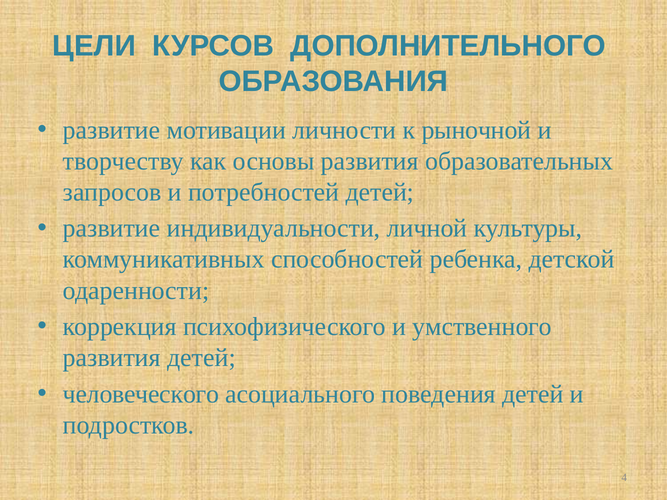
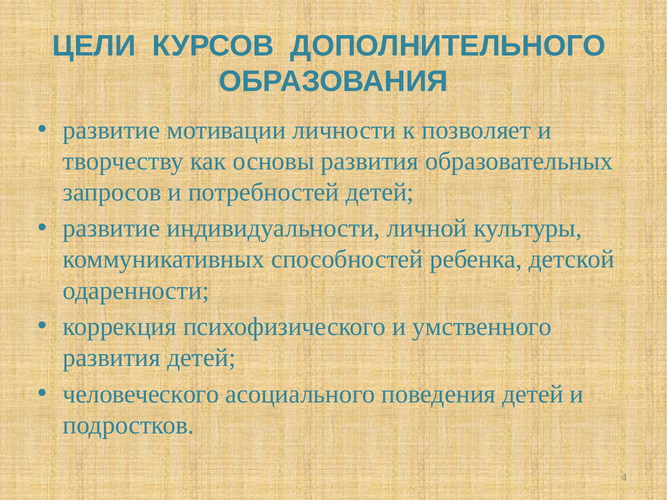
рыночной: рыночной -> позволяет (476, 130)
